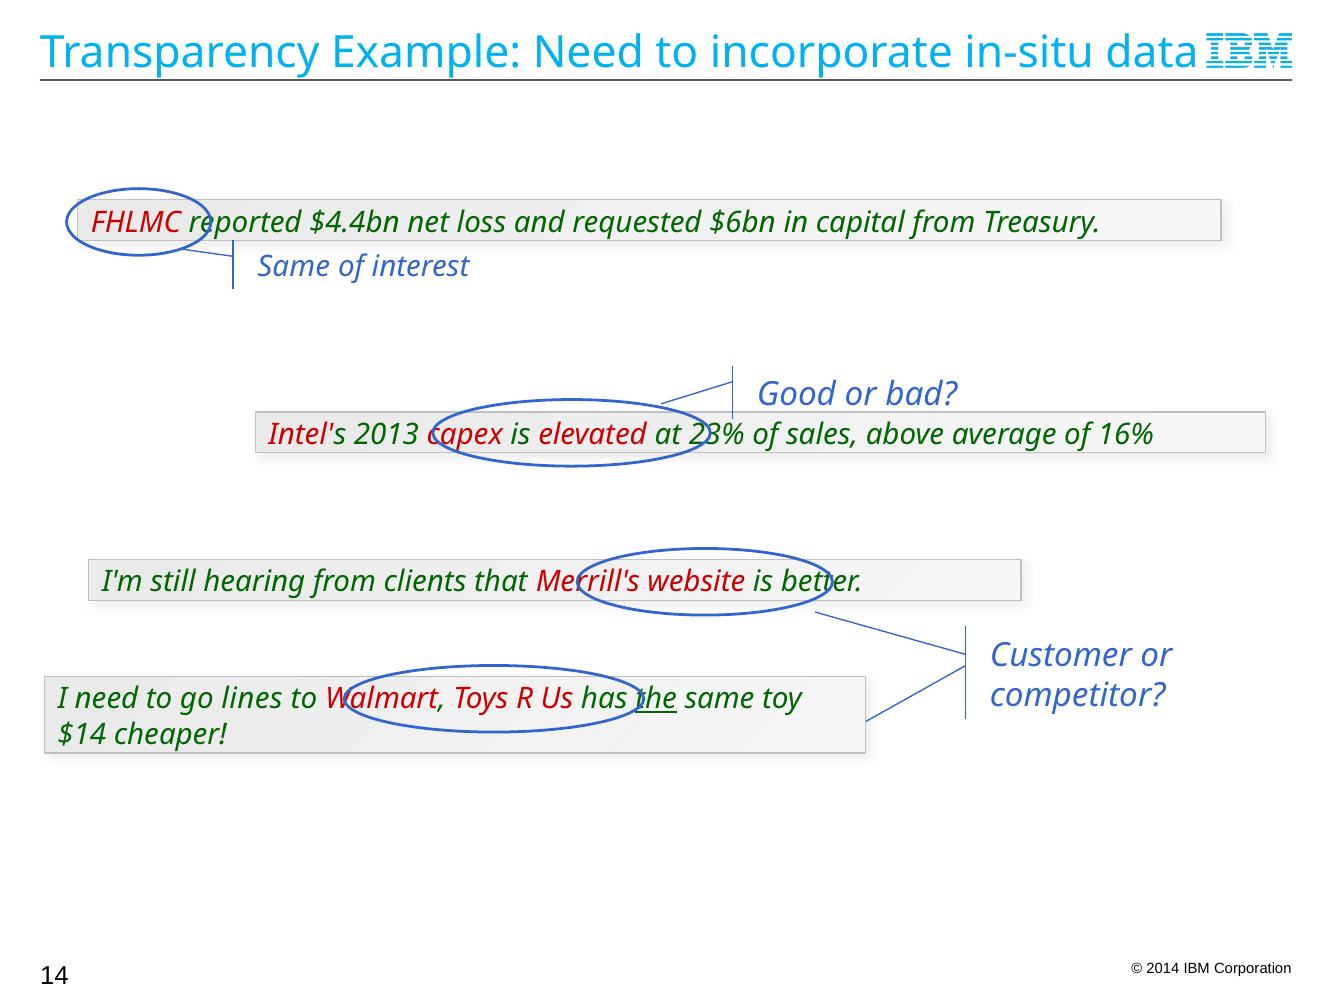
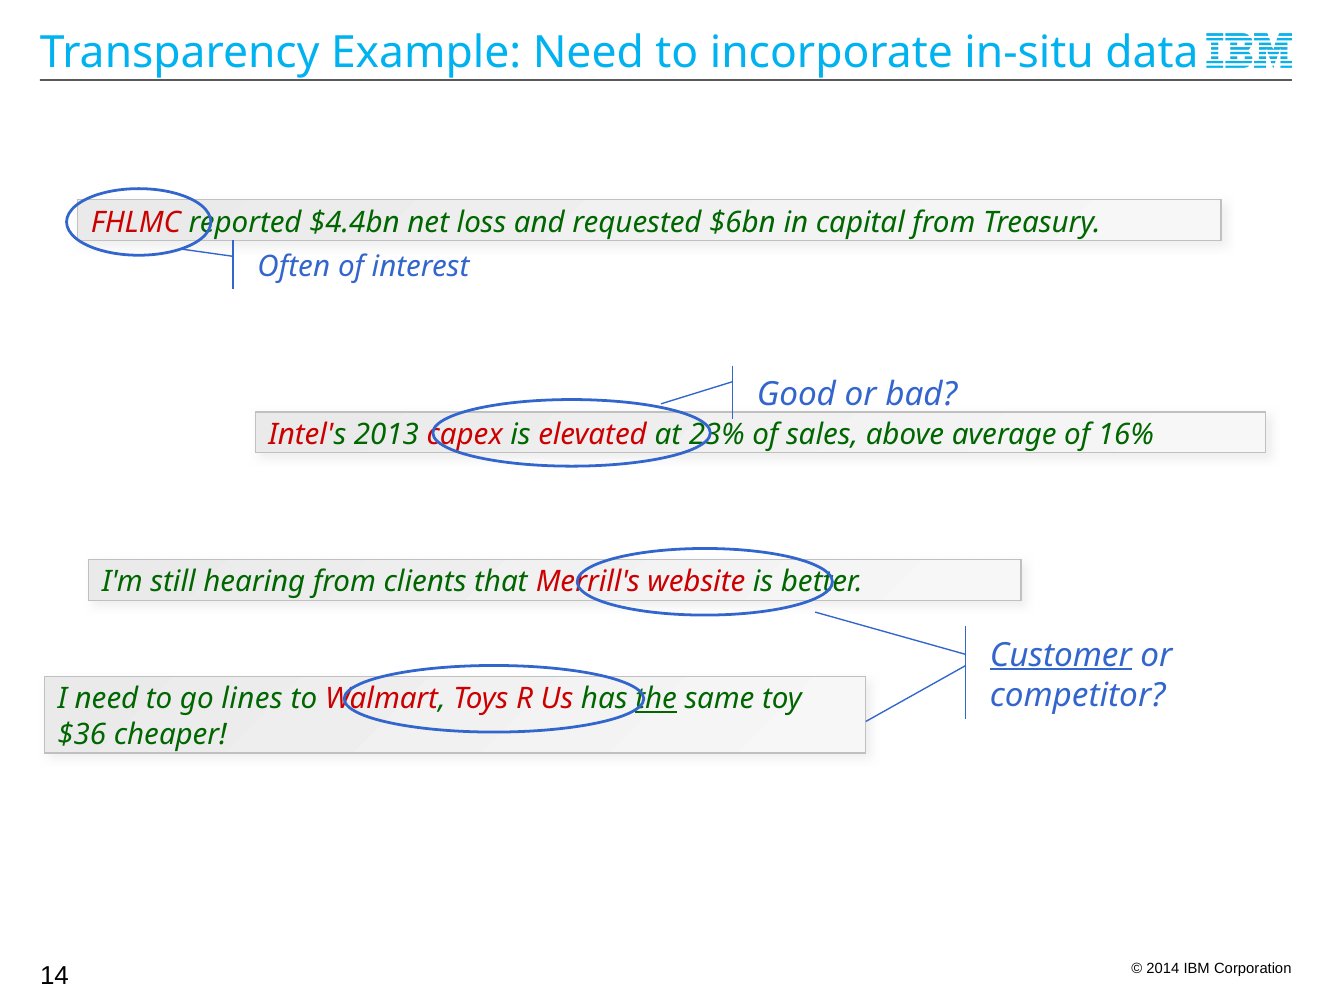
Same: Same -> Often (294, 267)
Customer underline: none -> present (1061, 655)
$14: $14 -> $36 (82, 735)
